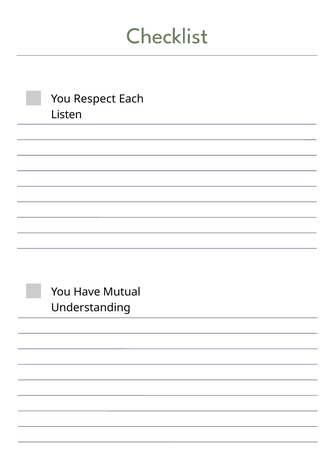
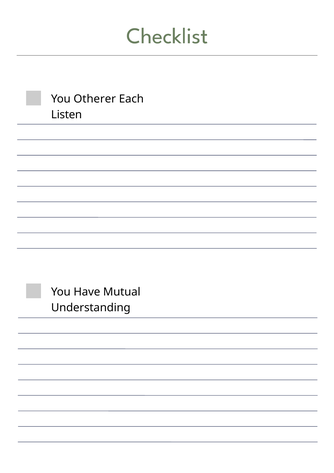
Respect: Respect -> Otherer (95, 99)
